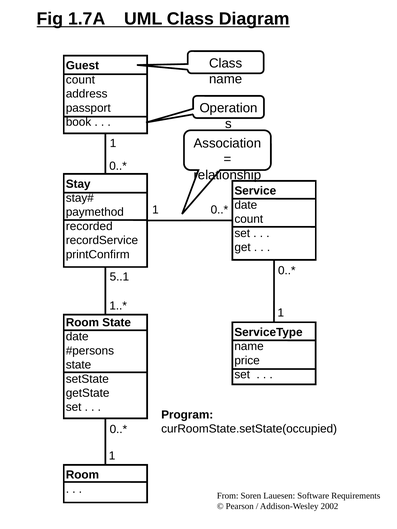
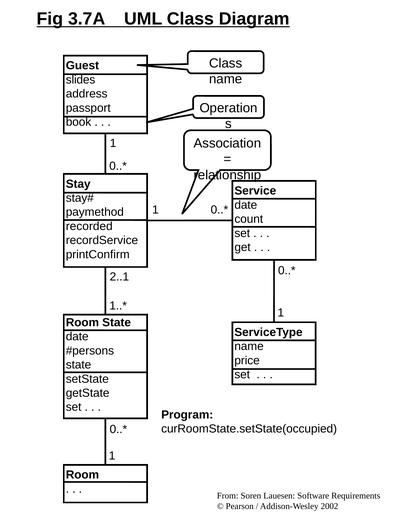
1.7A: 1.7A -> 3.7A (87, 19)
count: count -> slides (81, 80)
5..1: 5..1 -> 2..1 (119, 277)
